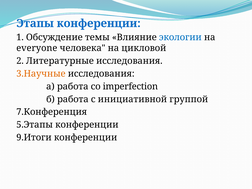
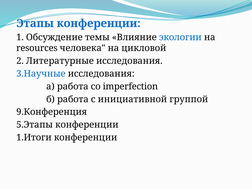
everyone: everyone -> resources (37, 48)
3.Научные colour: orange -> blue (41, 74)
7.Конференция: 7.Конференция -> 9.Конференция (52, 112)
9.Итоги: 9.Итоги -> 1.Итоги (34, 137)
